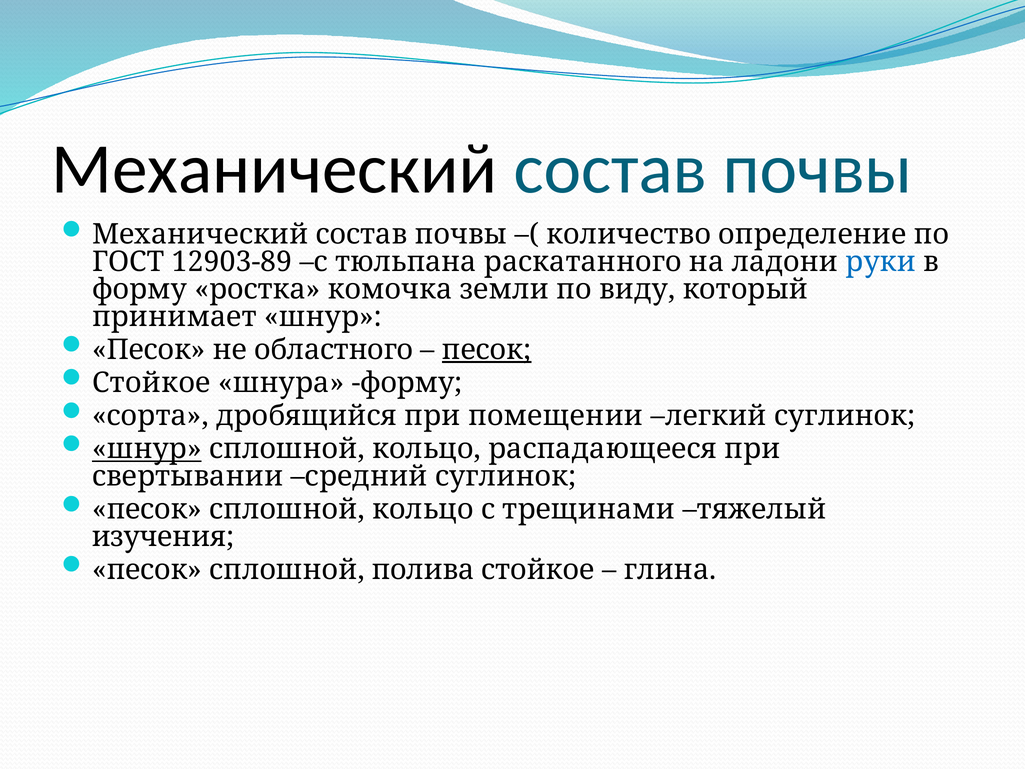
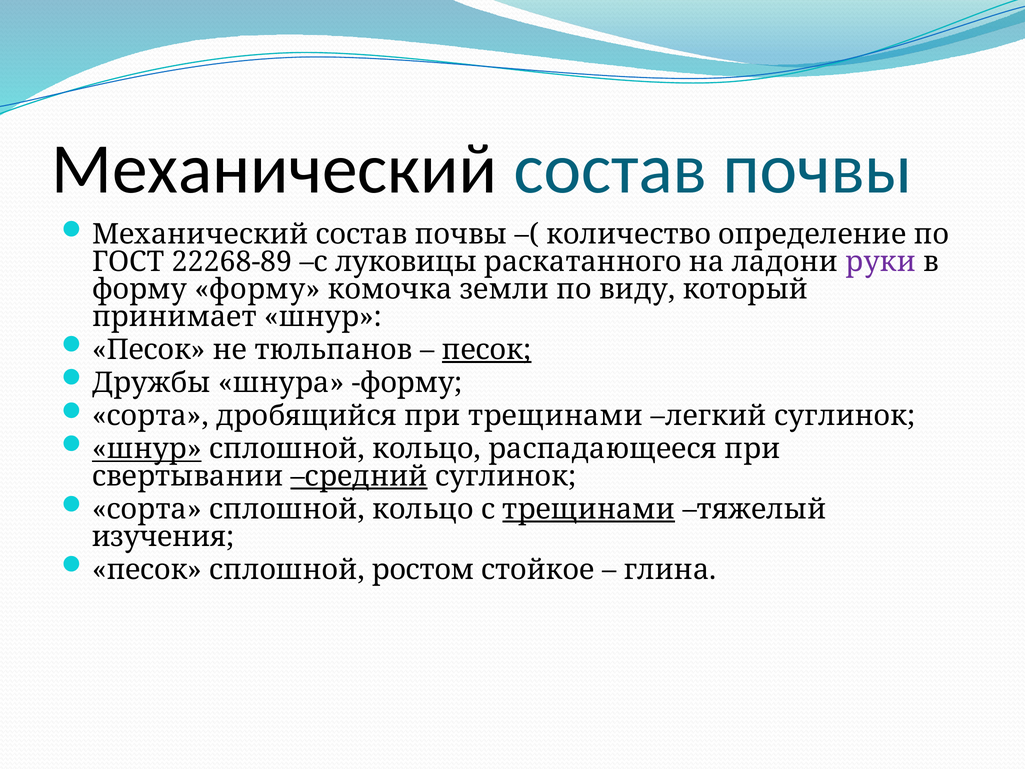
12903-89: 12903-89 -> 22268-89 (232, 262)
тюльпана: тюльпана -> луковицы (406, 262)
руки colour: blue -> purple (881, 262)
форму ростка: ростка -> форму (257, 289)
областного: областного -> тюльпанов (334, 350)
Стойкое: Стойкое -> Дружбы (151, 383)
при помещении: помещении -> трещинами (556, 416)
средний underline: none -> present (359, 476)
песок: песок -> сорта (147, 509)
трещинами underline: none -> present (589, 509)
полива: полива -> ростом (423, 570)
